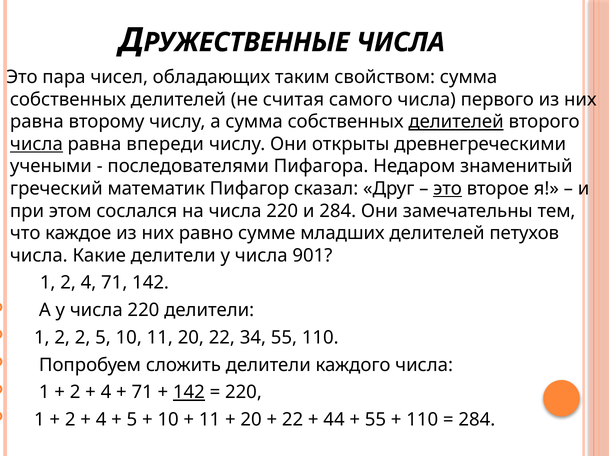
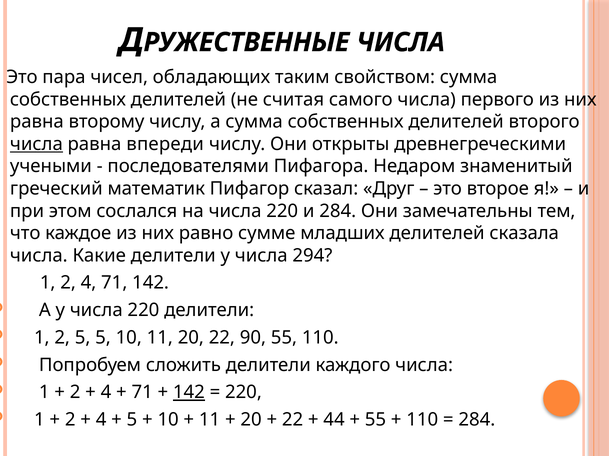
делителей underline: present -> none (456, 122)
это underline: present -> none (448, 189)
петухов: петухов -> сказала (524, 234)
901: 901 -> 294 (312, 256)
2 2: 2 -> 5 (83, 338)
34: 34 -> 90 (253, 338)
